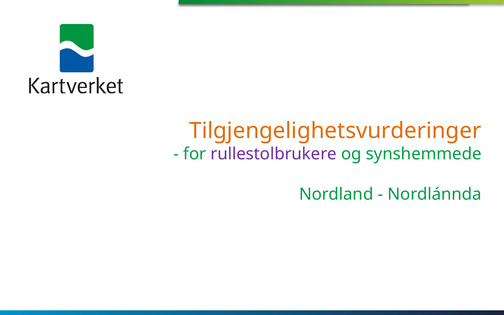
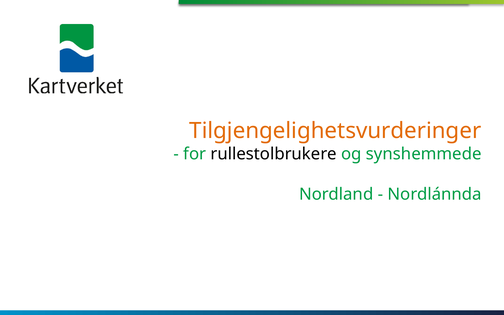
rullestolbrukere colour: purple -> black (274, 154)
